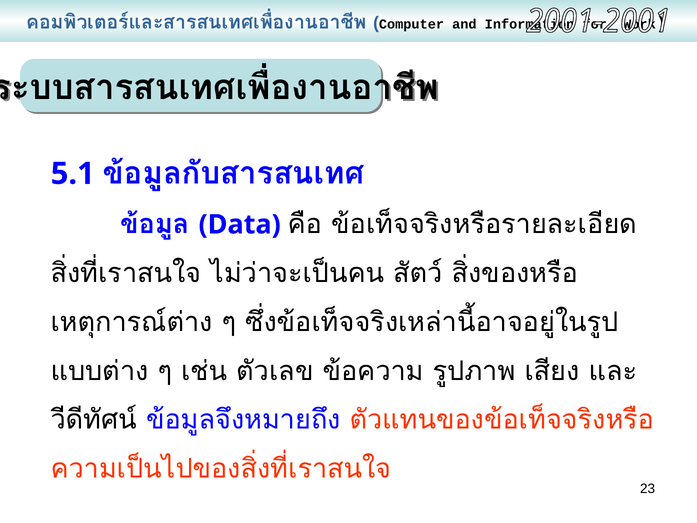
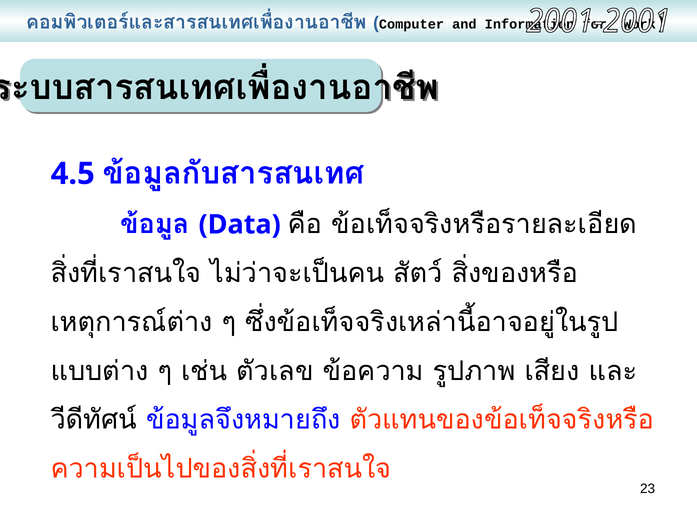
5.1: 5.1 -> 4.5 (73, 174)
